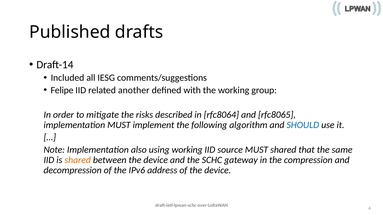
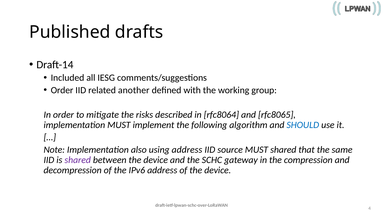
Felipe: Felipe -> Order (62, 90)
using working: working -> address (187, 150)
shared colour: orange -> purple (78, 160)
